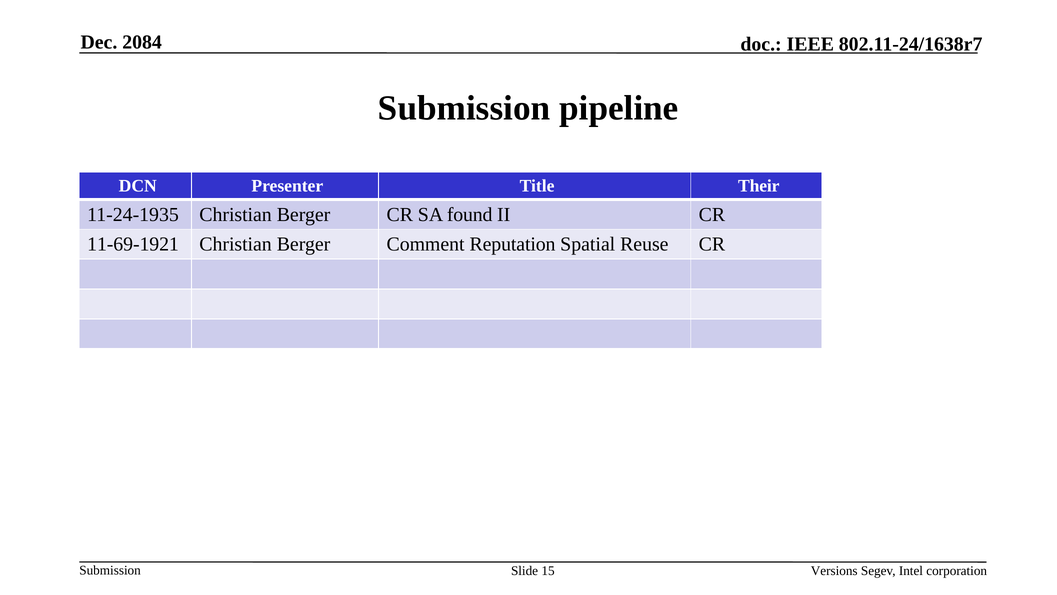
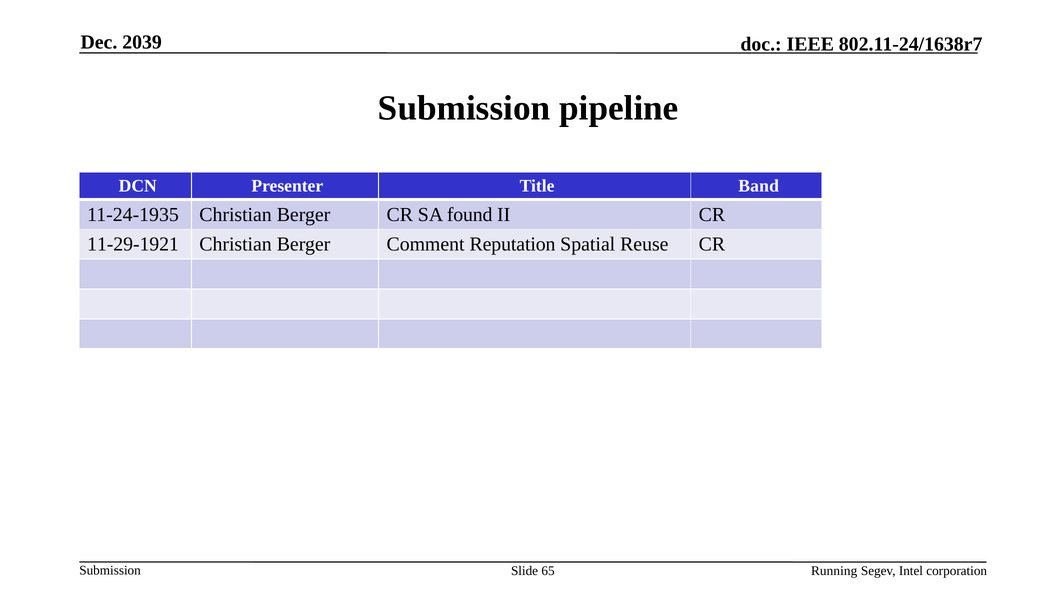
2084: 2084 -> 2039 (142, 42)
Their: Their -> Band (759, 186)
11-69-1921: 11-69-1921 -> 11-29-1921 (133, 244)
15: 15 -> 65 (548, 570)
Versions: Versions -> Running (834, 570)
